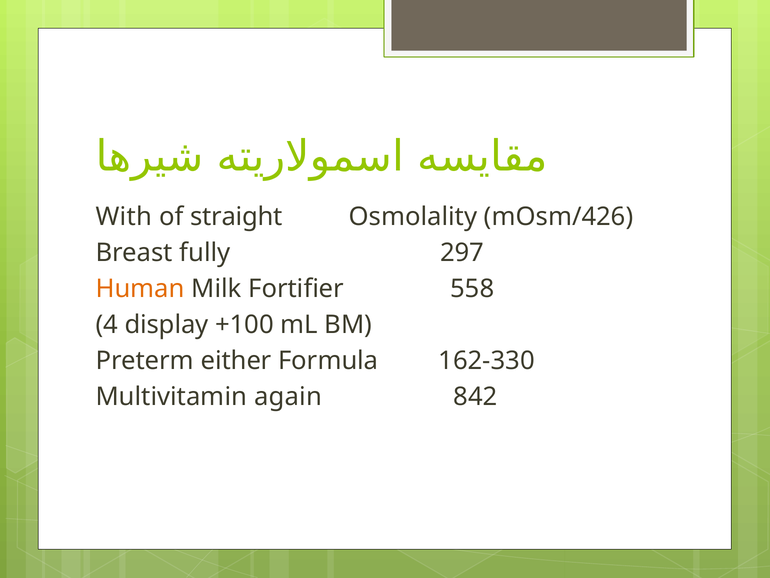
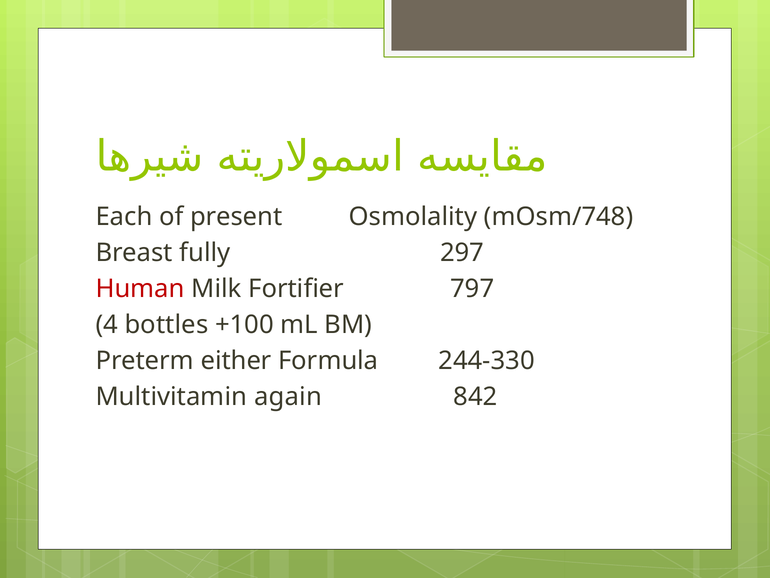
With: With -> Each (124, 217)
straight: straight -> present (236, 217)
mOsm/426: mOsm/426 -> mOsm/748 (559, 217)
Human colour: orange -> red (140, 289)
558: 558 -> 797 (472, 289)
display: display -> bottles (166, 325)
162-330: 162-330 -> 244-330 (487, 360)
